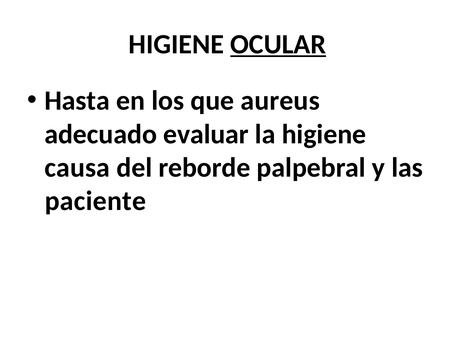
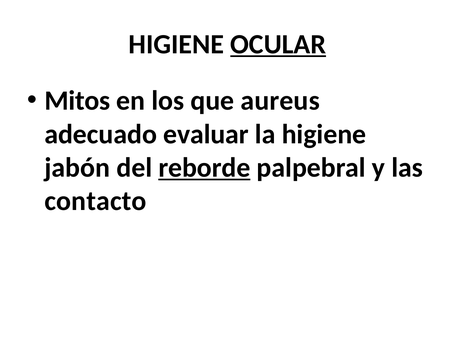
Hasta: Hasta -> Mitos (77, 101)
causa: causa -> jabón (77, 167)
reborde underline: none -> present (204, 167)
paciente: paciente -> contacto (95, 201)
